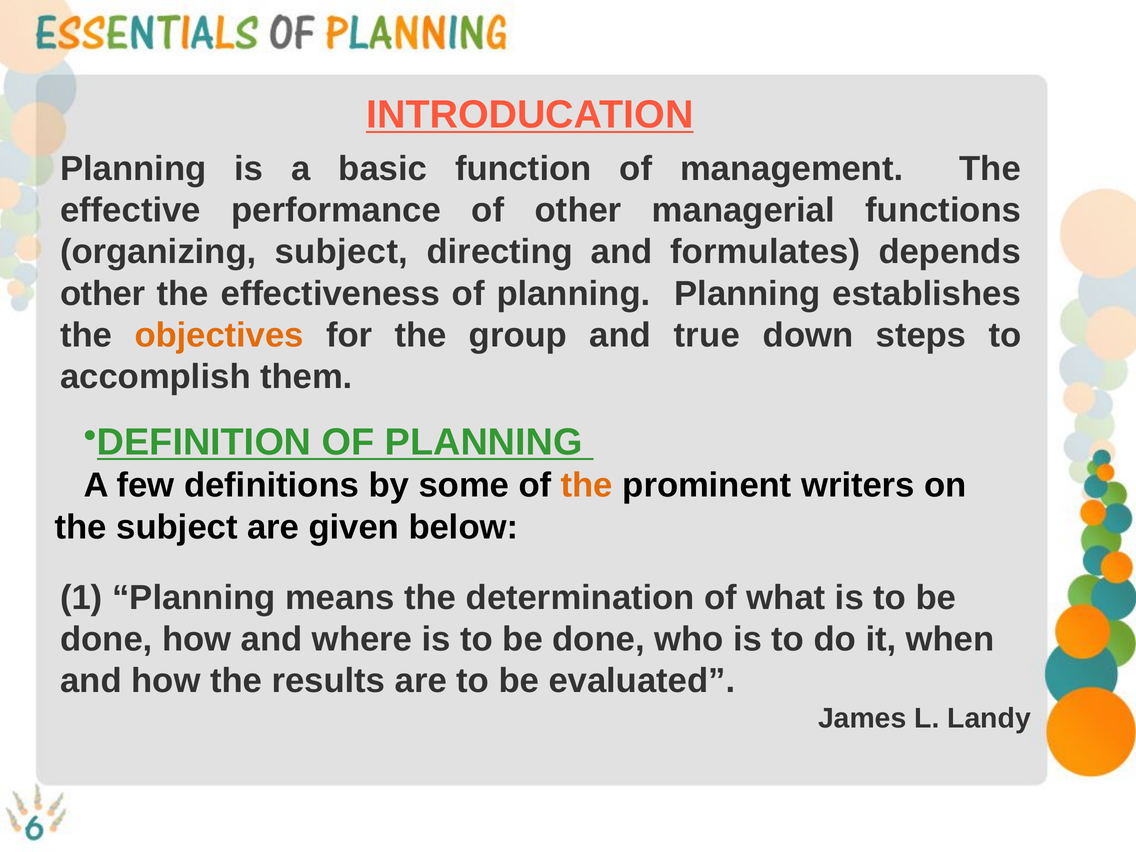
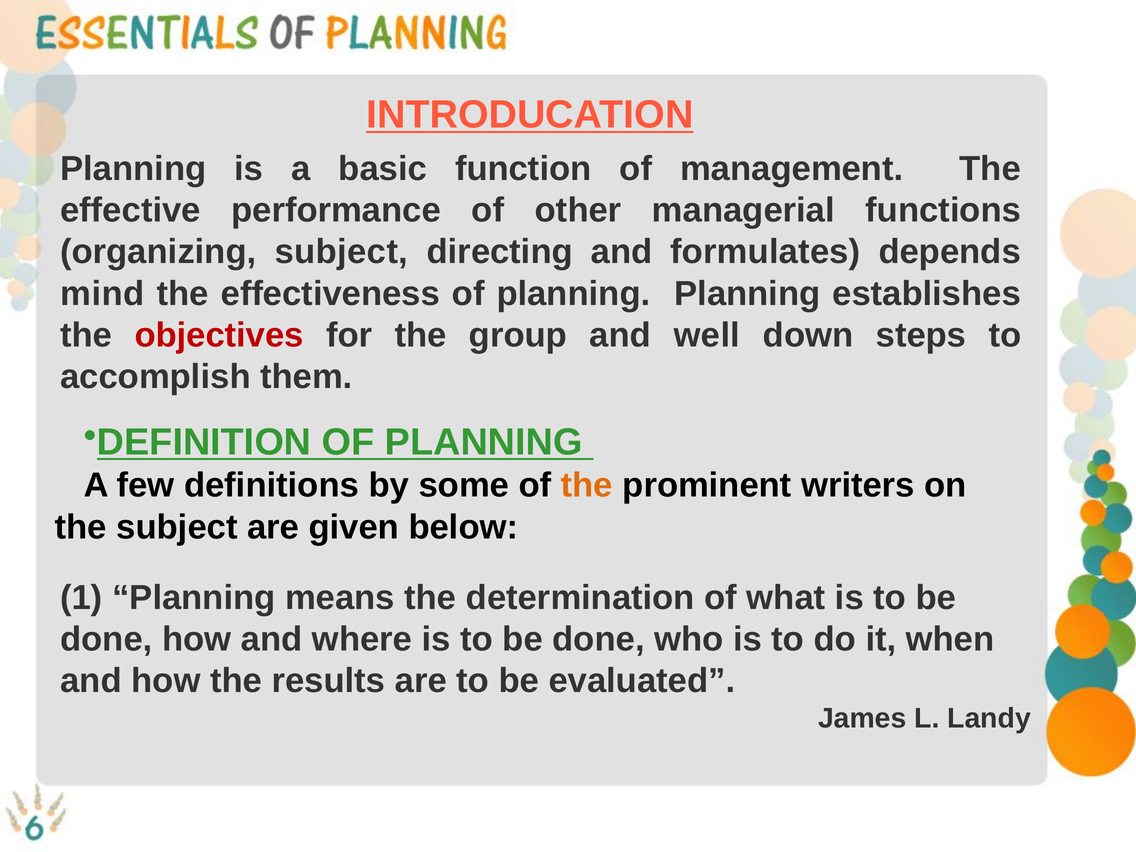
other: other -> mind (102, 294)
objectives colour: orange -> red (219, 335)
true: true -> well (707, 335)
